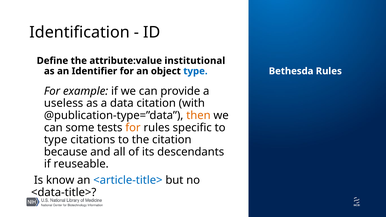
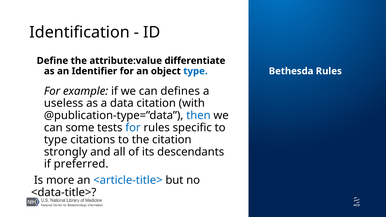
institutional: institutional -> differentiate (195, 61)
provide: provide -> defines (180, 91)
then colour: orange -> blue (198, 115)
for colour: orange -> blue (133, 128)
because: because -> strongly (66, 152)
reuseable: reuseable -> preferred (81, 164)
know: know -> more (60, 180)
